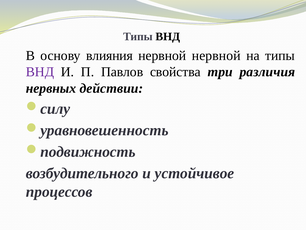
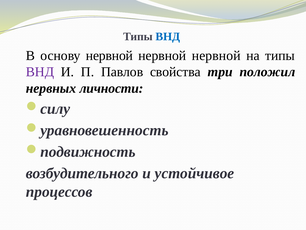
ВНД colour: black -> blue (168, 37)
основу влияния: влияния -> нервной (109, 55)
различия: различия -> положил (267, 72)
действии: действии -> личности (111, 88)
